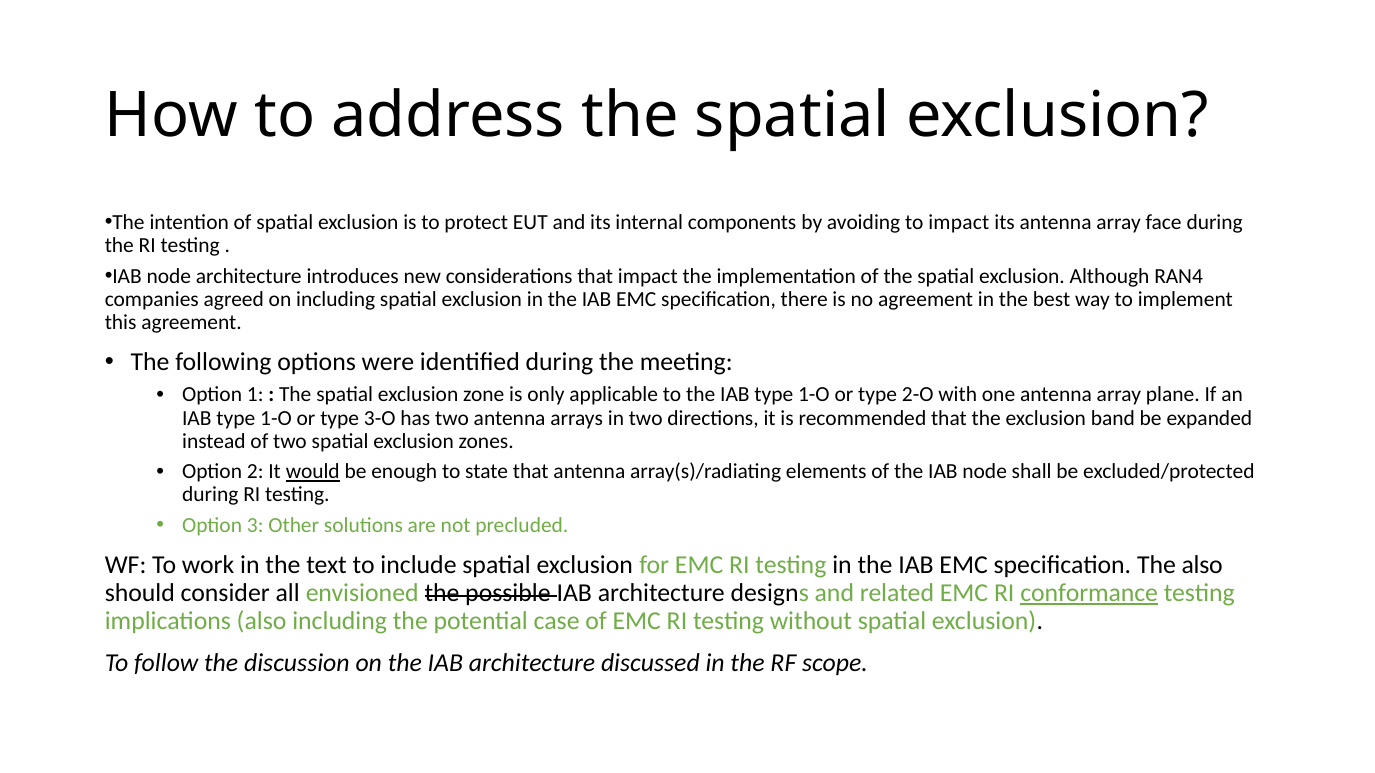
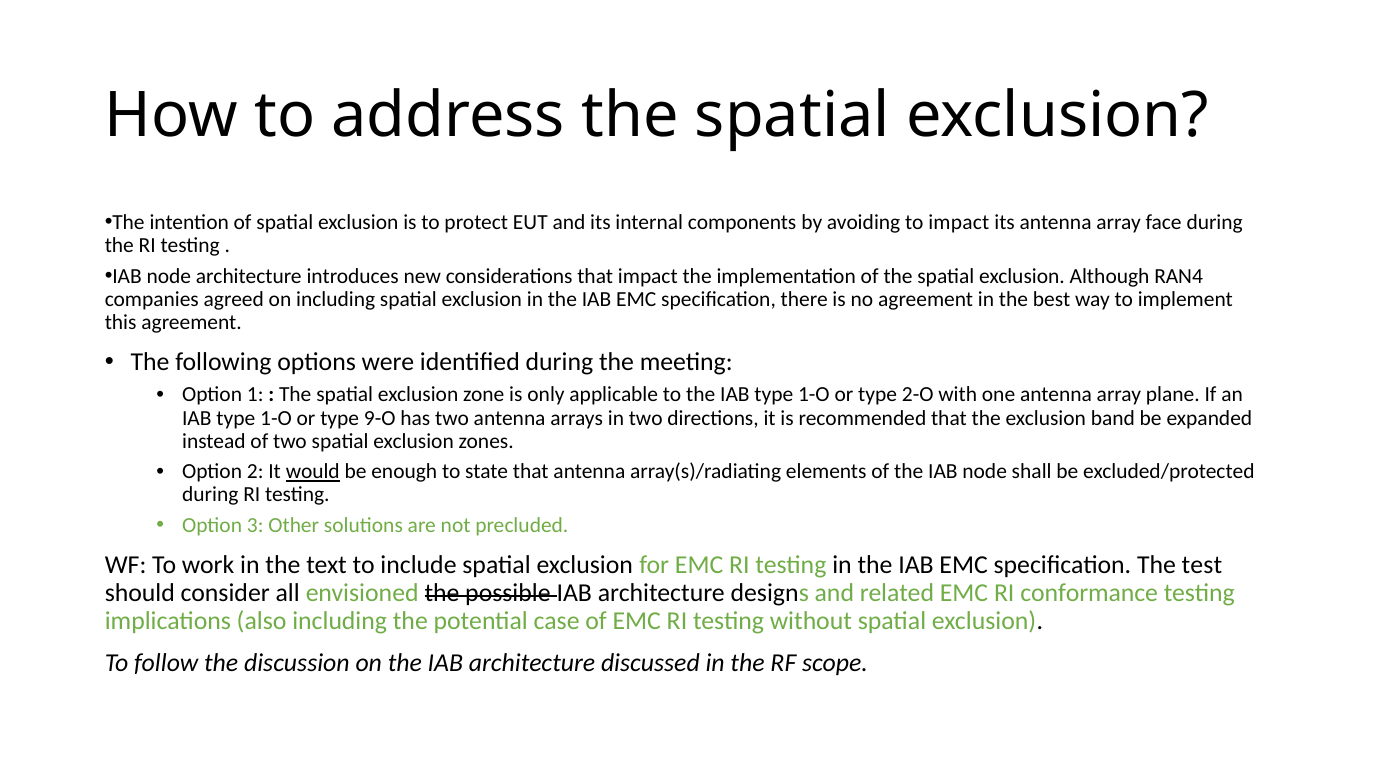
3-O: 3-O -> 9-O (380, 418)
The also: also -> test (1202, 565)
conformance underline: present -> none (1089, 593)
